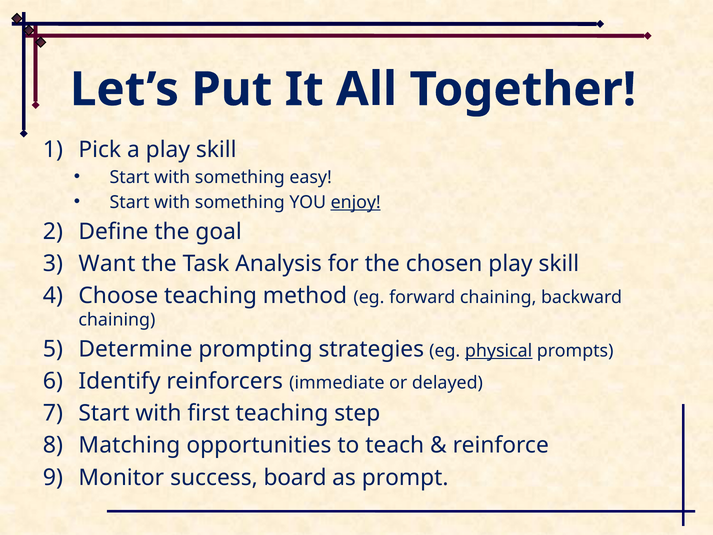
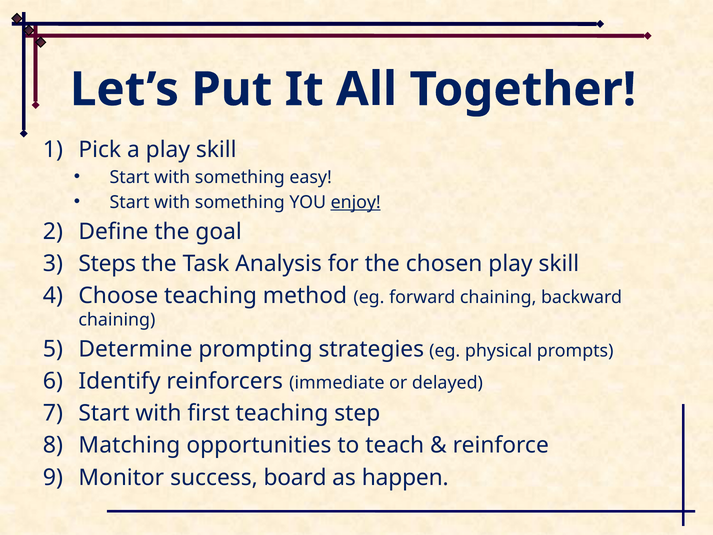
Want: Want -> Steps (107, 264)
physical underline: present -> none (499, 351)
prompt: prompt -> happen (405, 477)
